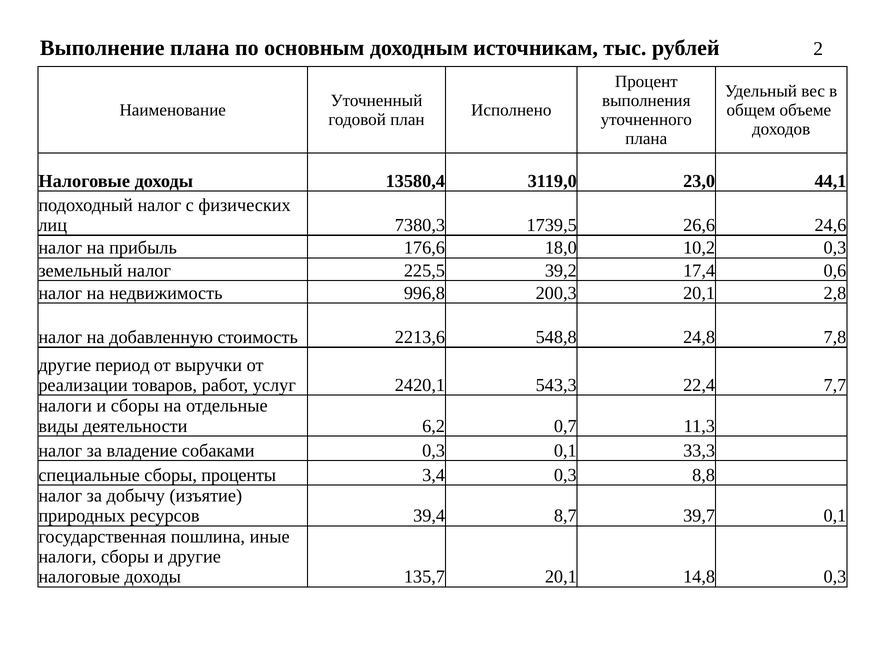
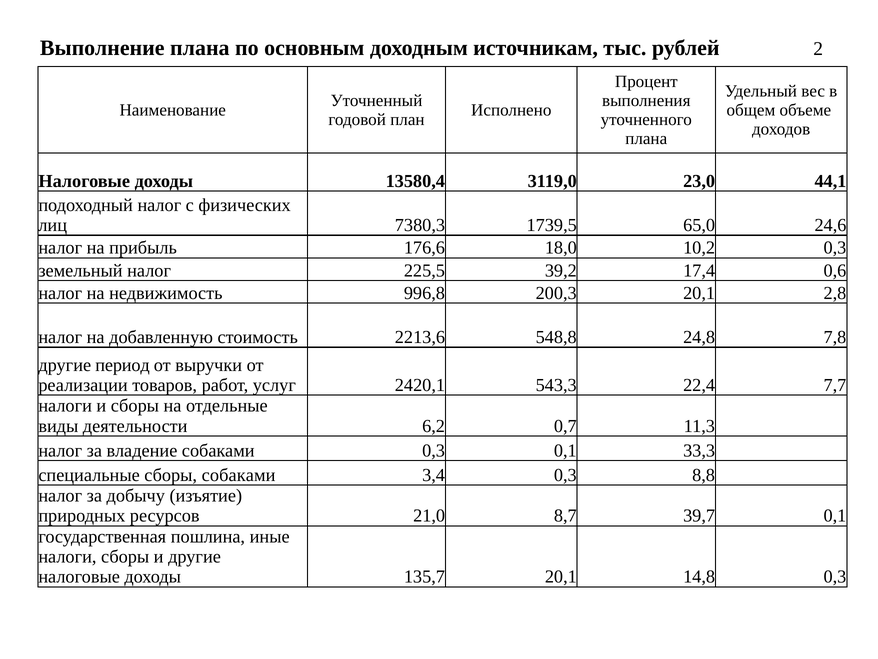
26,6: 26,6 -> 65,0 (699, 225)
сборы проценты: проценты -> собаками (239, 475)
39,4: 39,4 -> 21,0 (429, 515)
